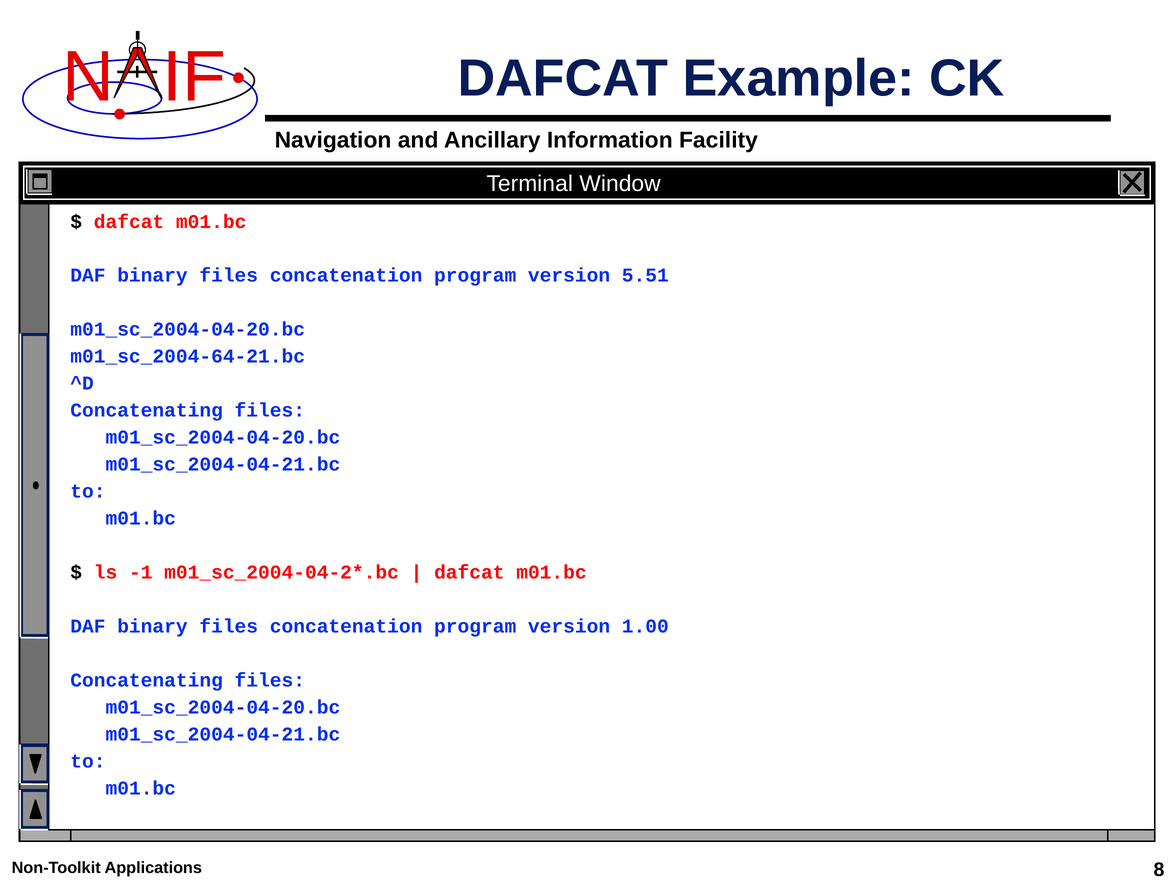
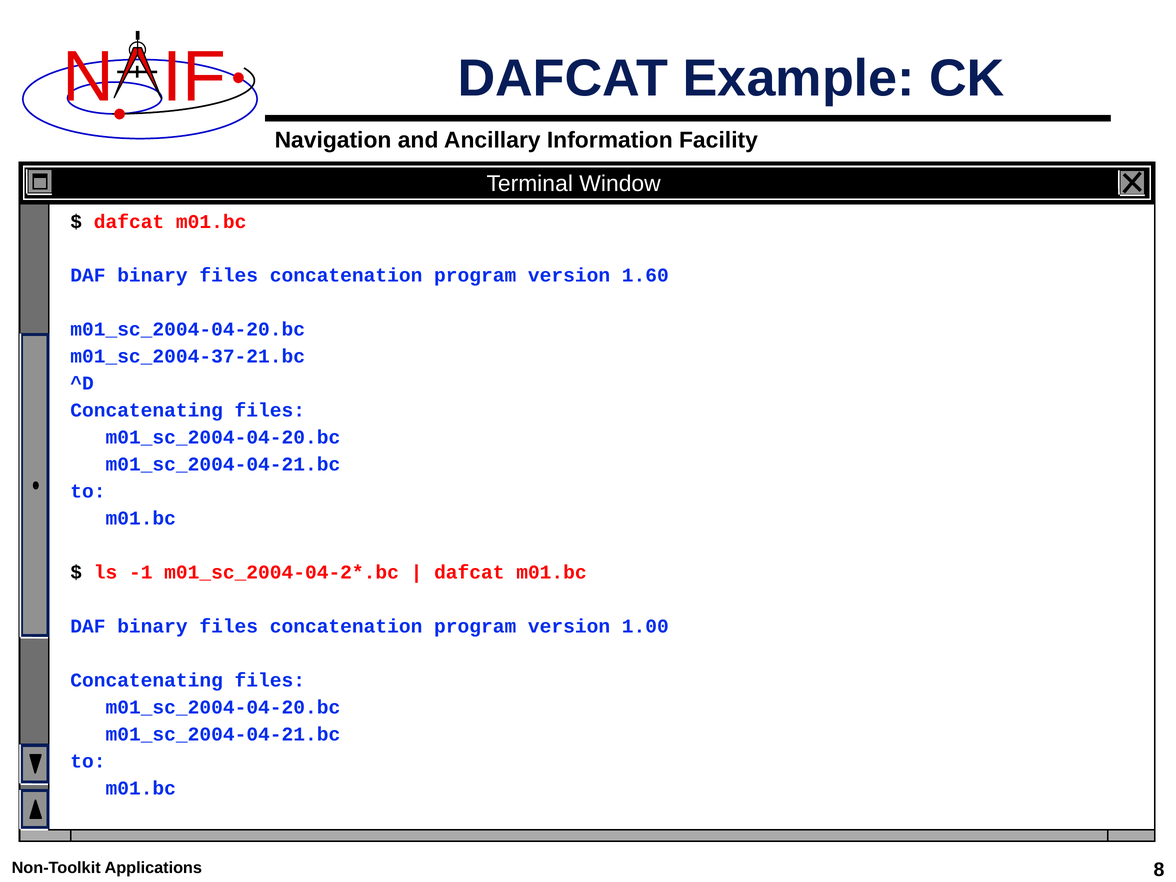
5.51: 5.51 -> 1.60 (645, 276)
m01_sc_2004-64-21.bc: m01_sc_2004-64-21.bc -> m01_sc_2004-37-21.bc (188, 357)
